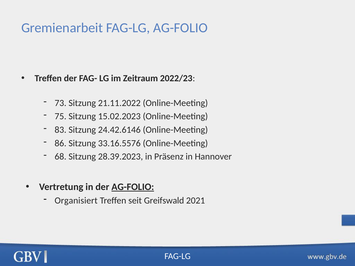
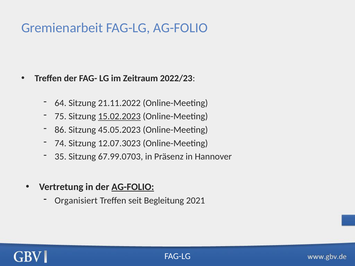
73: 73 -> 64 (61, 103)
15.02.2023 underline: none -> present (119, 117)
83: 83 -> 86 (61, 130)
24.42.6146: 24.42.6146 -> 45.05.2023 (119, 130)
86: 86 -> 74 (61, 143)
33.16.5576: 33.16.5576 -> 12.07.3023 (119, 143)
68: 68 -> 35 (61, 157)
28.39.2023: 28.39.2023 -> 67.99.0703 (121, 157)
Greifswald: Greifswald -> Begleitung (164, 201)
